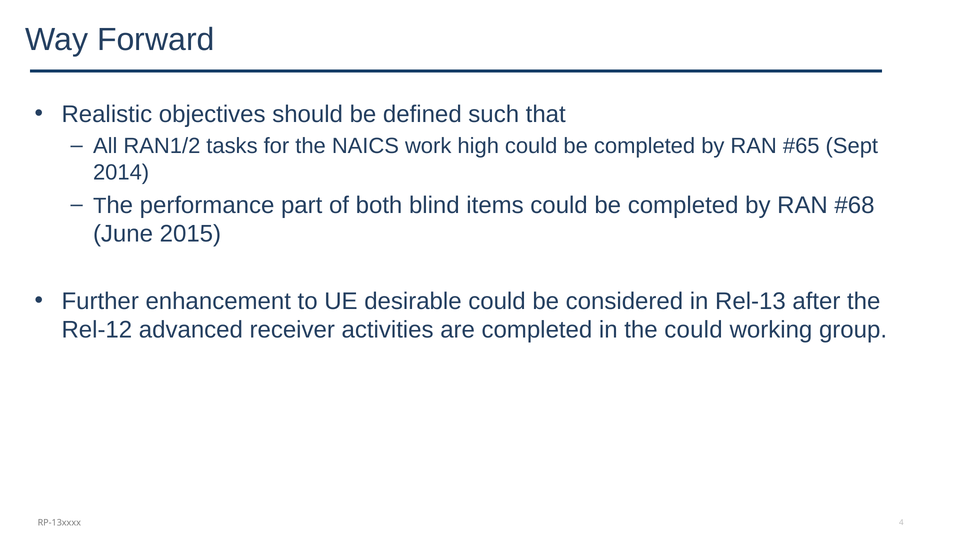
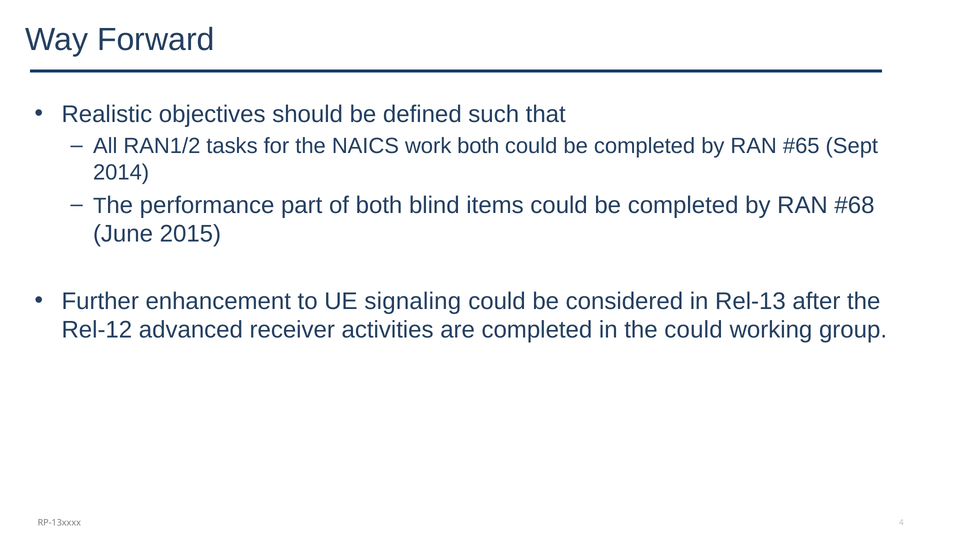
work high: high -> both (478, 146)
desirable: desirable -> signaling (413, 301)
